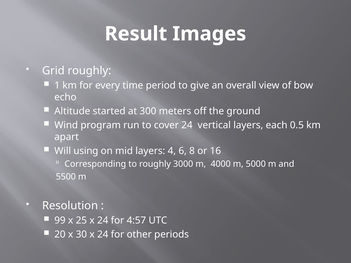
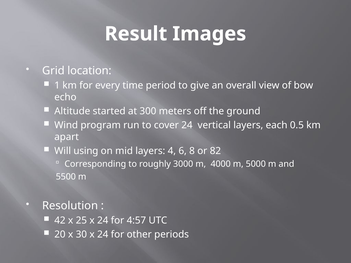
Grid roughly: roughly -> location (89, 71)
16: 16 -> 82 (215, 151)
99: 99 -> 42 (60, 221)
